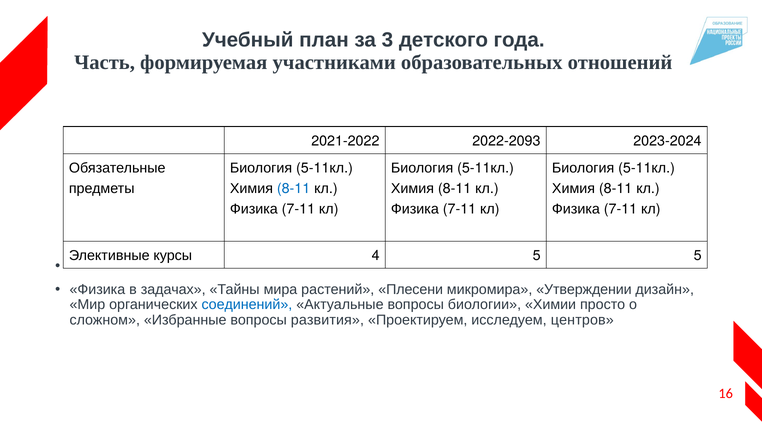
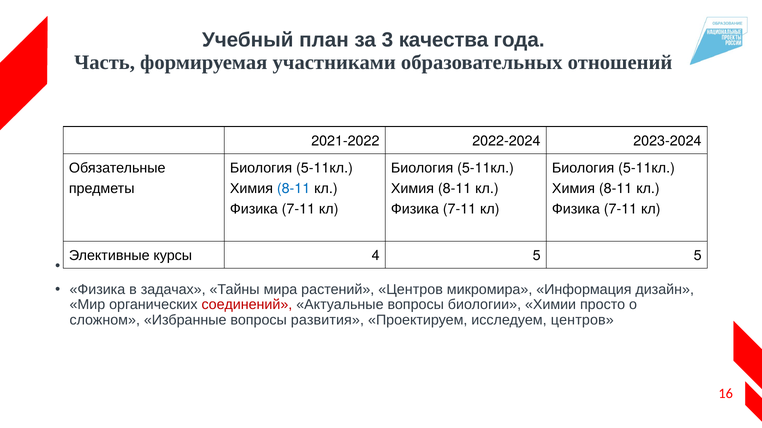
детского: детского -> качества (443, 40)
2022-2093: 2022-2093 -> 2022-2024 (506, 141)
растений Плесени: Плесени -> Центров (411, 290)
Утверждении: Утверждении -> Информация (584, 290)
соединений colour: blue -> red (247, 305)
